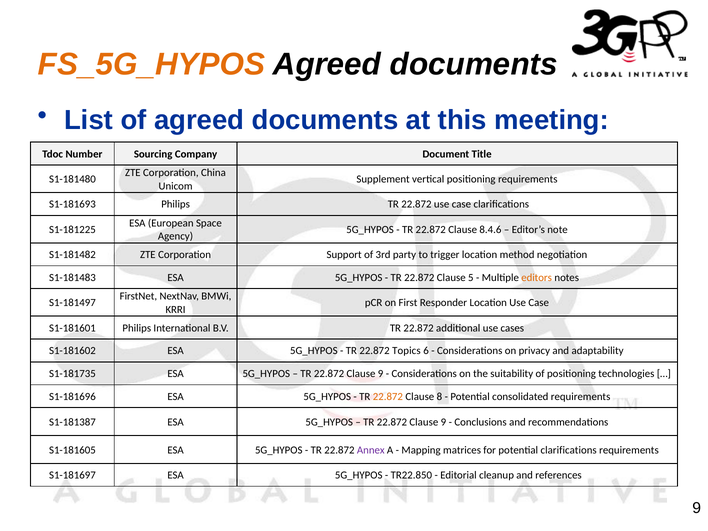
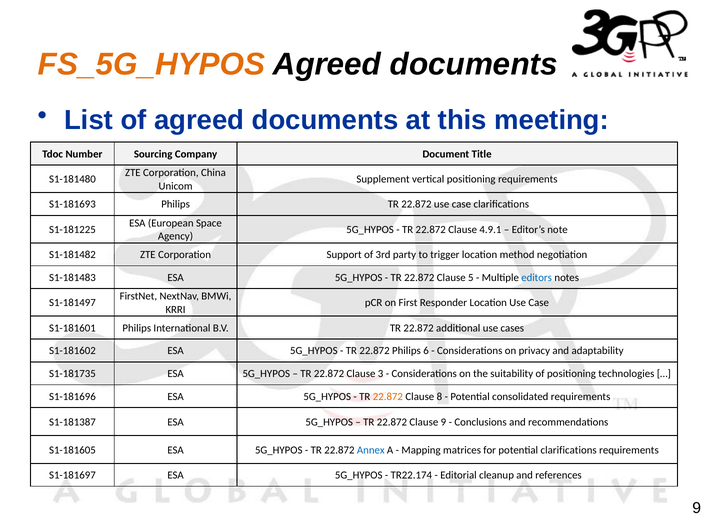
8.4.6: 8.4.6 -> 4.9.1 (490, 230)
editors colour: orange -> blue (537, 278)
22.872 Topics: Topics -> Philips (406, 351)
9: 9 -> 3 (381, 374)
Annex colour: purple -> blue (371, 450)
TR22.850: TR22.850 -> TR22.174 (411, 475)
